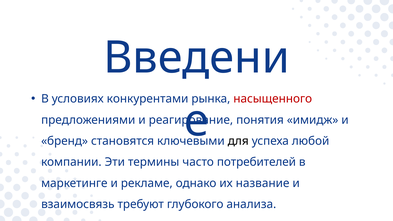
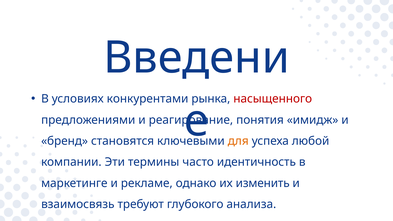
для colour: black -> orange (238, 141)
потребителей: потребителей -> идентичность (256, 162)
название: название -> изменить (263, 183)
